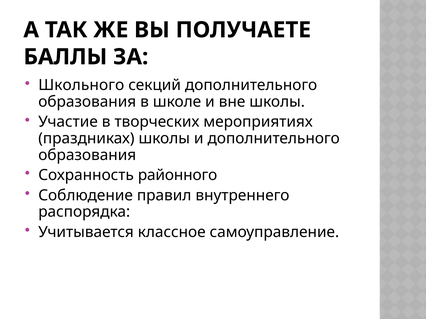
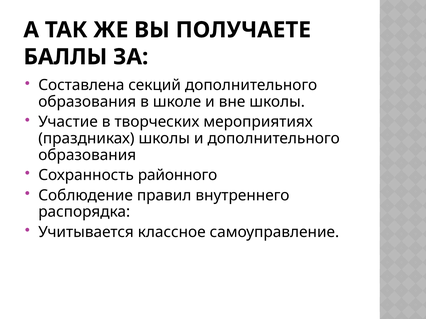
Школьного: Школьного -> Составлена (81, 85)
